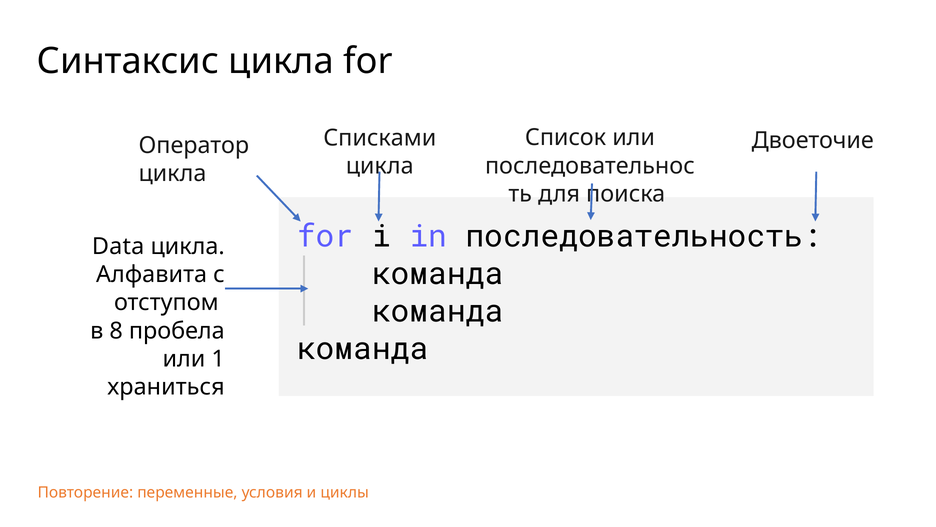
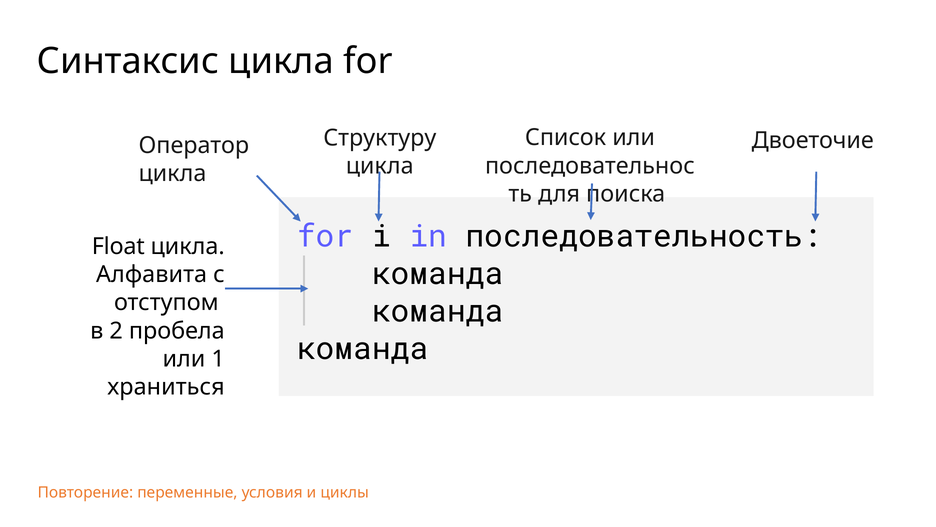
Списками: Списками -> Структуру (380, 138)
Data: Data -> Float (118, 246)
8: 8 -> 2 (116, 330)
